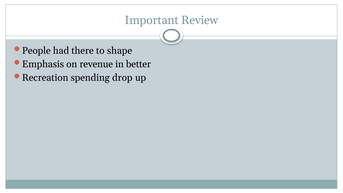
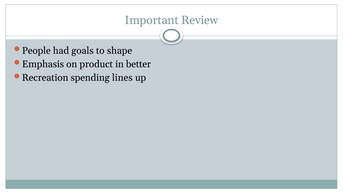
there: there -> goals (83, 51)
revenue: revenue -> product (96, 64)
drop: drop -> lines (122, 78)
